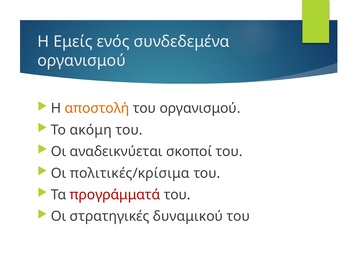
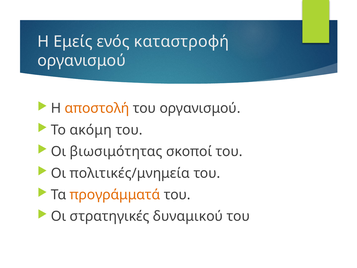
συνδεδεμένα: συνδεδεμένα -> καταστροφή (182, 42)
αναδεικνύεται: αναδεικνύεται -> βιωσιμότητας (116, 151)
πολιτικές/κρίσιμα: πολιτικές/κρίσιμα -> πολιτικές/μνημεία (130, 173)
προγράμματά colour: red -> orange (115, 195)
